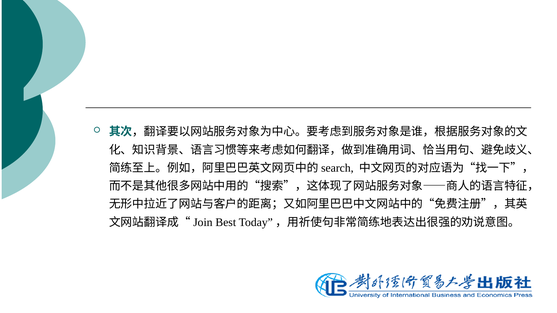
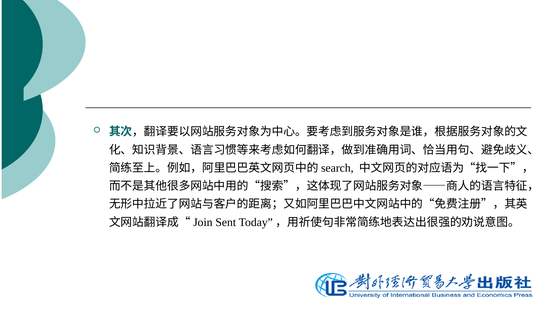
Best: Best -> Sent (226, 222)
